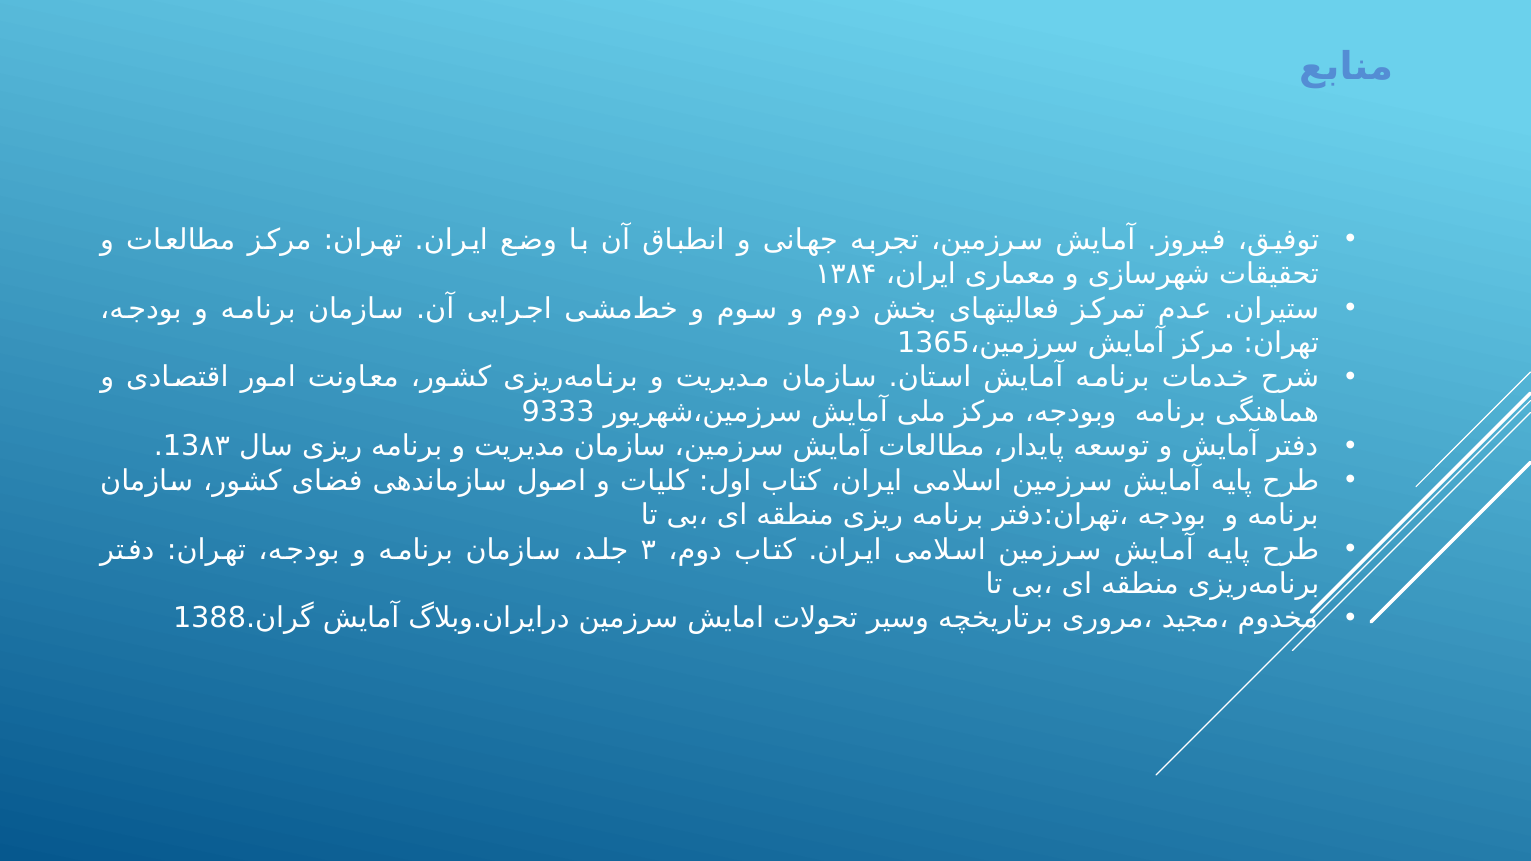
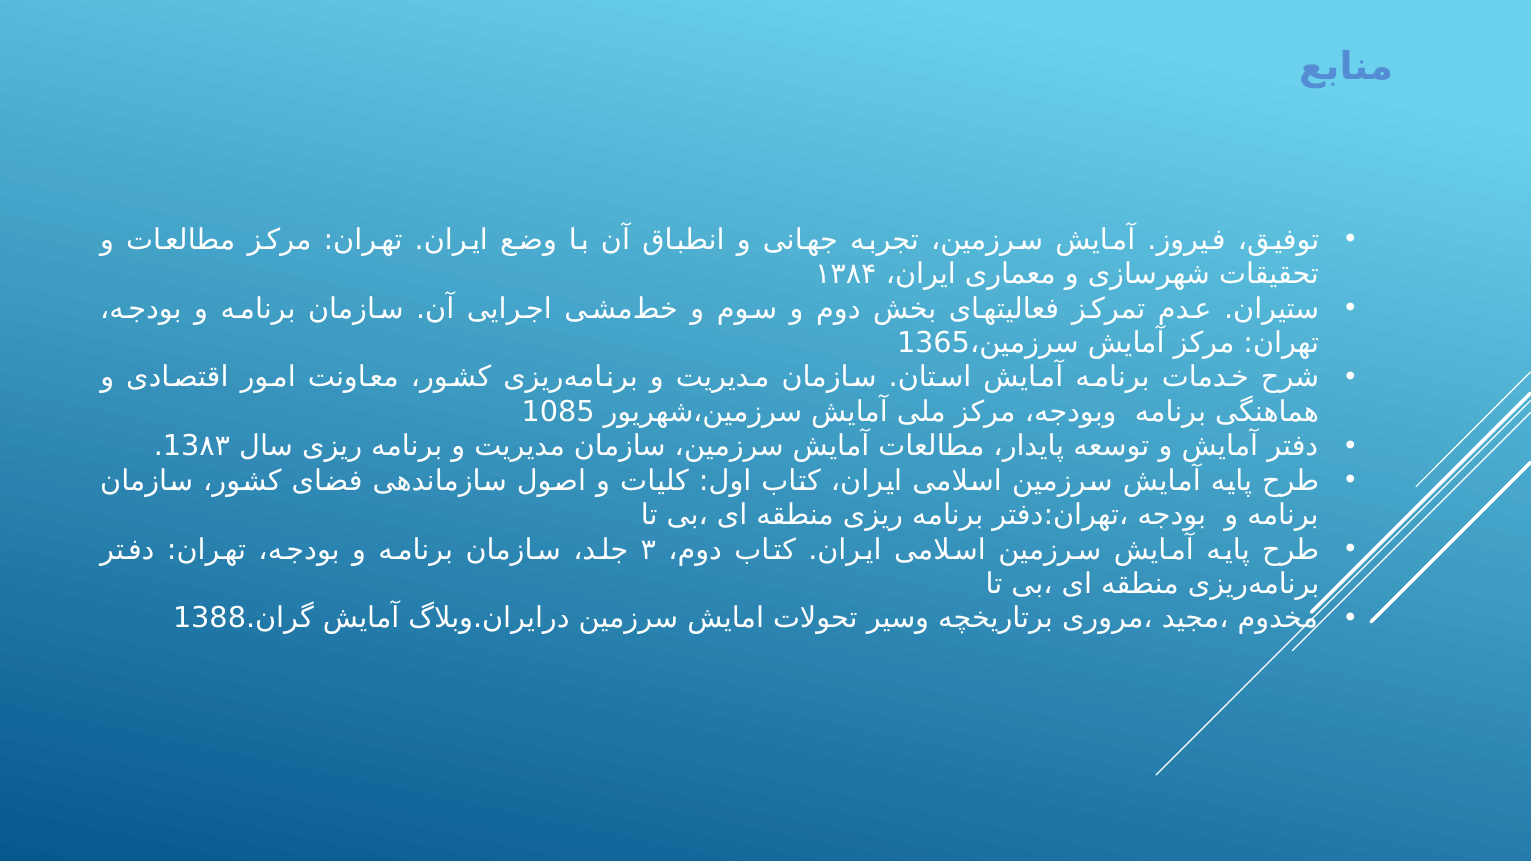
9333: 9333 -> 1085 (558, 412)
